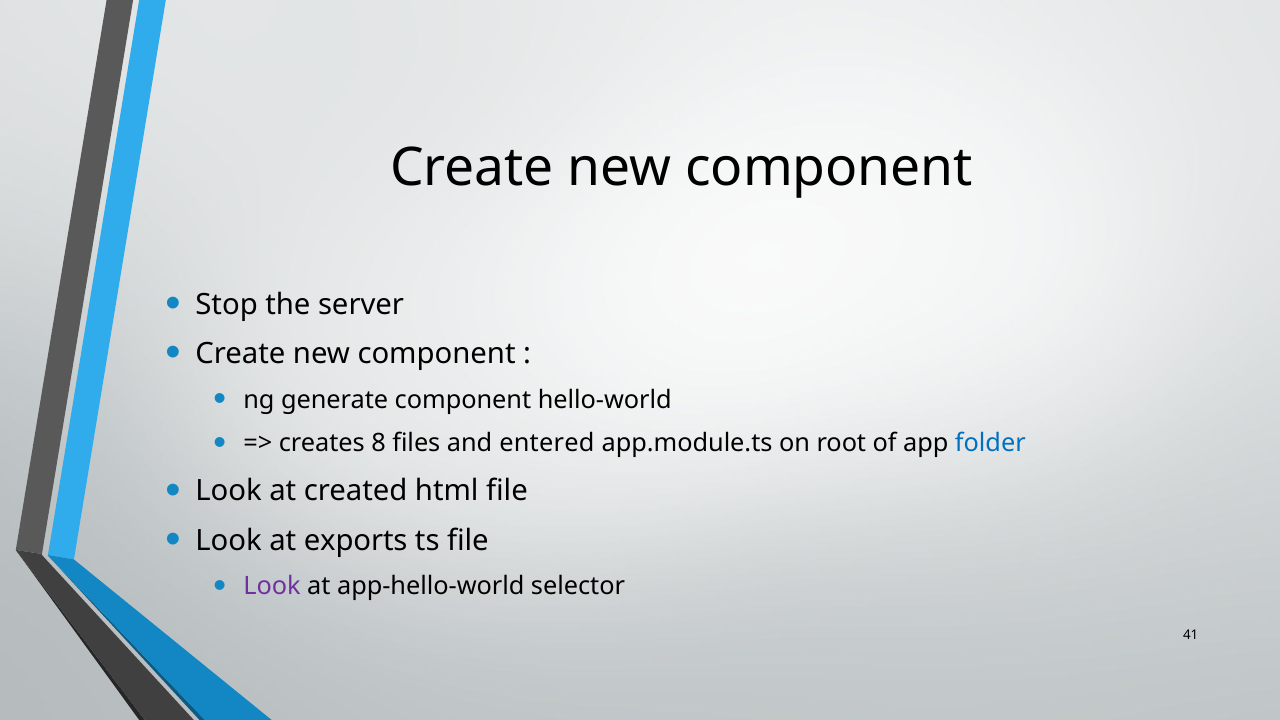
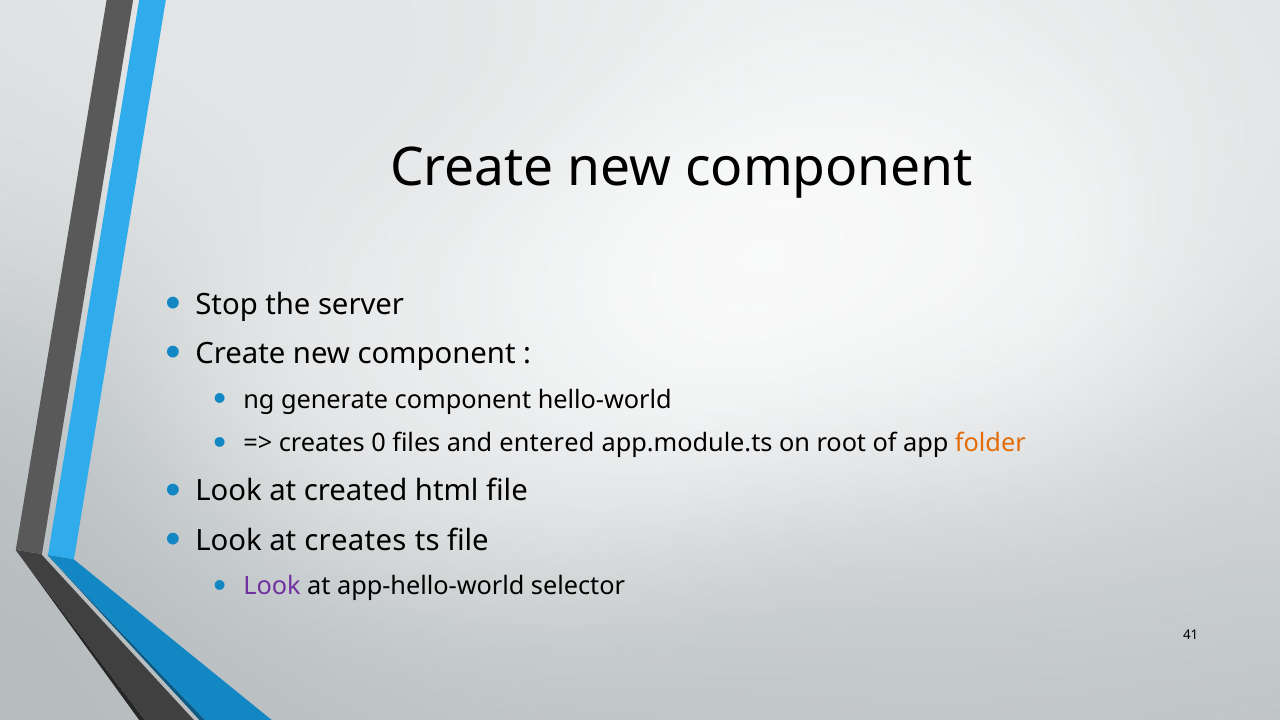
8: 8 -> 0 (379, 444)
folder colour: blue -> orange (990, 444)
at exports: exports -> creates (355, 541)
